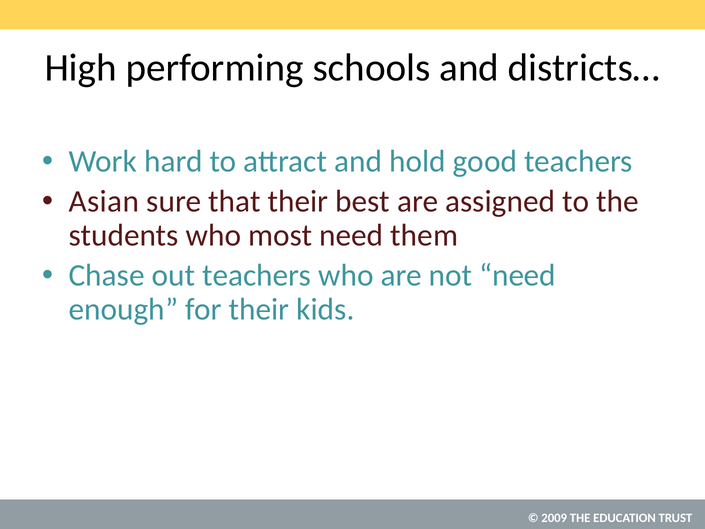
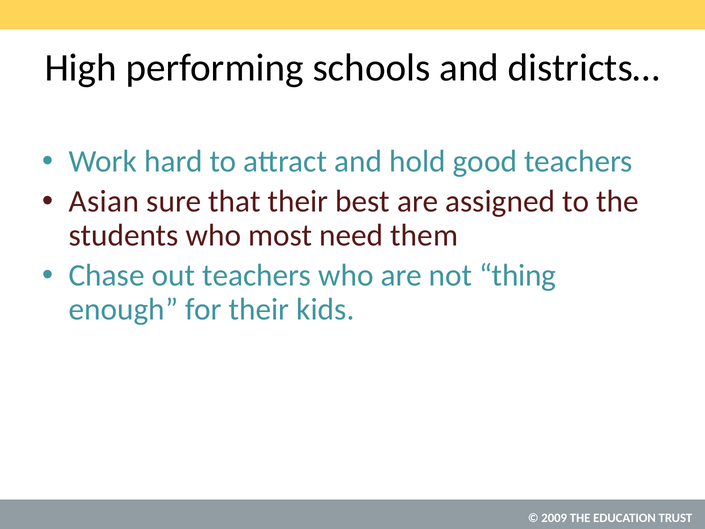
not need: need -> thing (518, 275)
